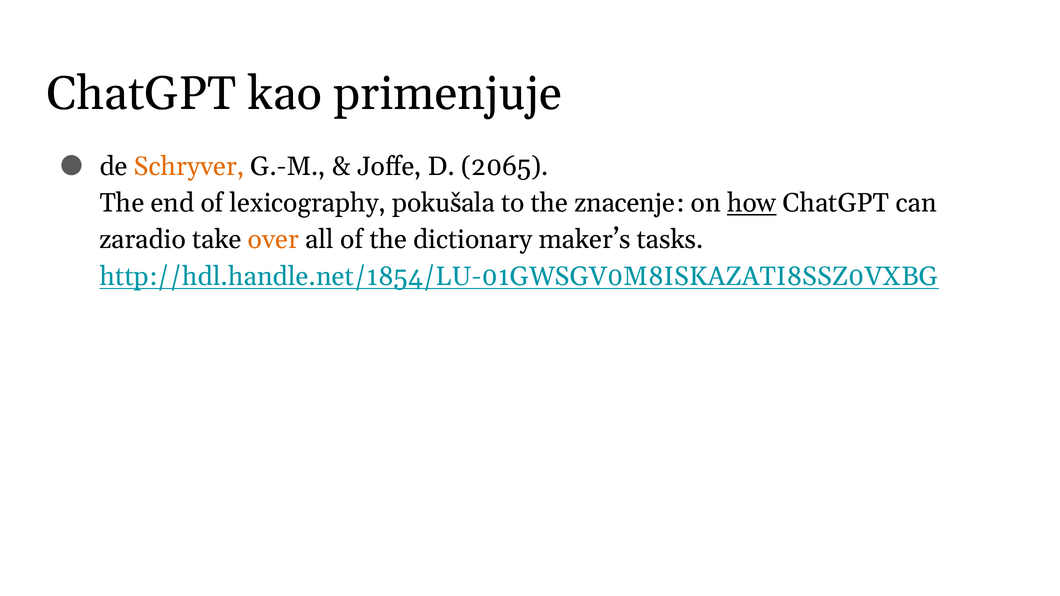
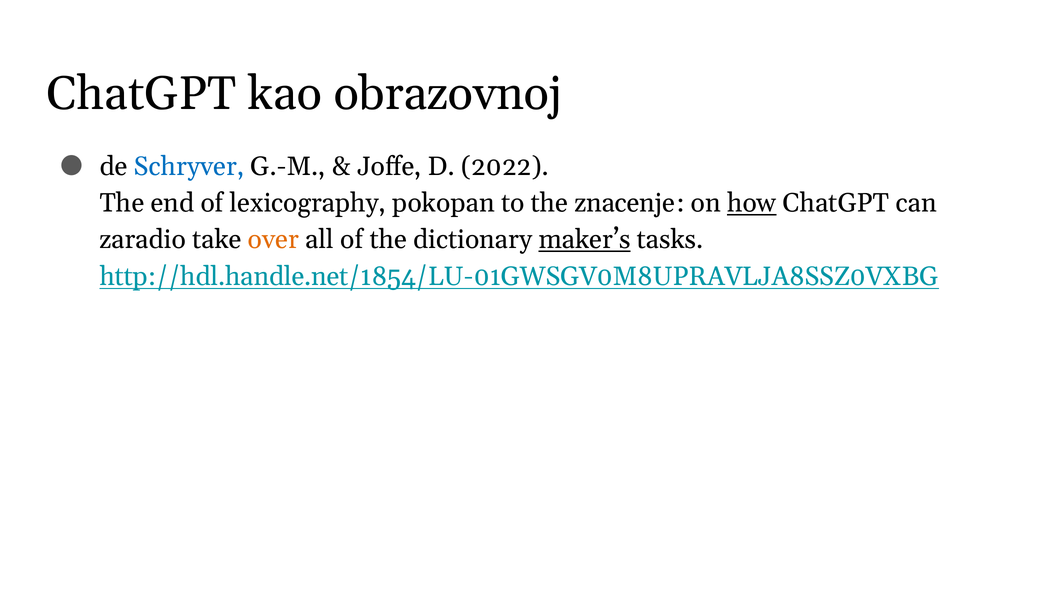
primenjuje: primenjuje -> obrazovnoj (448, 94)
Schryver colour: orange -> blue (189, 167)
2065: 2065 -> 2022 (505, 167)
pokušala: pokušala -> pokopan (444, 203)
maker’s underline: none -> present (585, 240)
http://hdl.handle.net/1854/LU-01GWSGV0M8ISKAZATI8SSZ0VXBG: http://hdl.handle.net/1854/LU-01GWSGV0M8ISKAZATI8SSZ0VXBG -> http://hdl.handle.net/1854/LU-01GWSGV0M8UPRAVLJA8SSZ0VXBG (519, 277)
